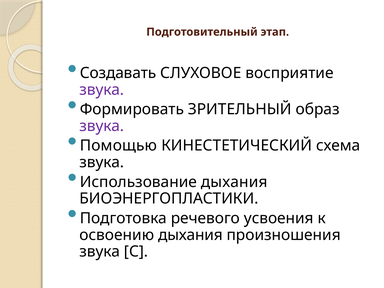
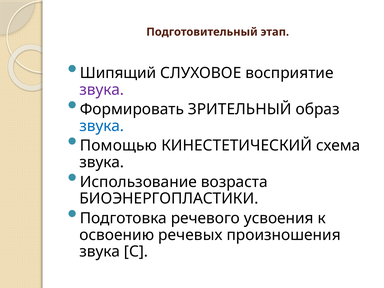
Создавать: Создавать -> Шипящий (118, 73)
звука colour: purple -> blue (102, 126)
Использование дыхания: дыхания -> возраста (234, 182)
освоению дыхания: дыхания -> речевых (190, 235)
